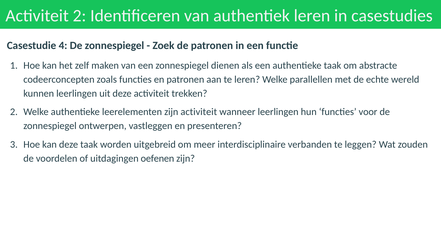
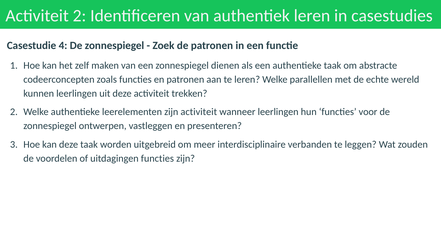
uitdagingen oefenen: oefenen -> functies (157, 158)
